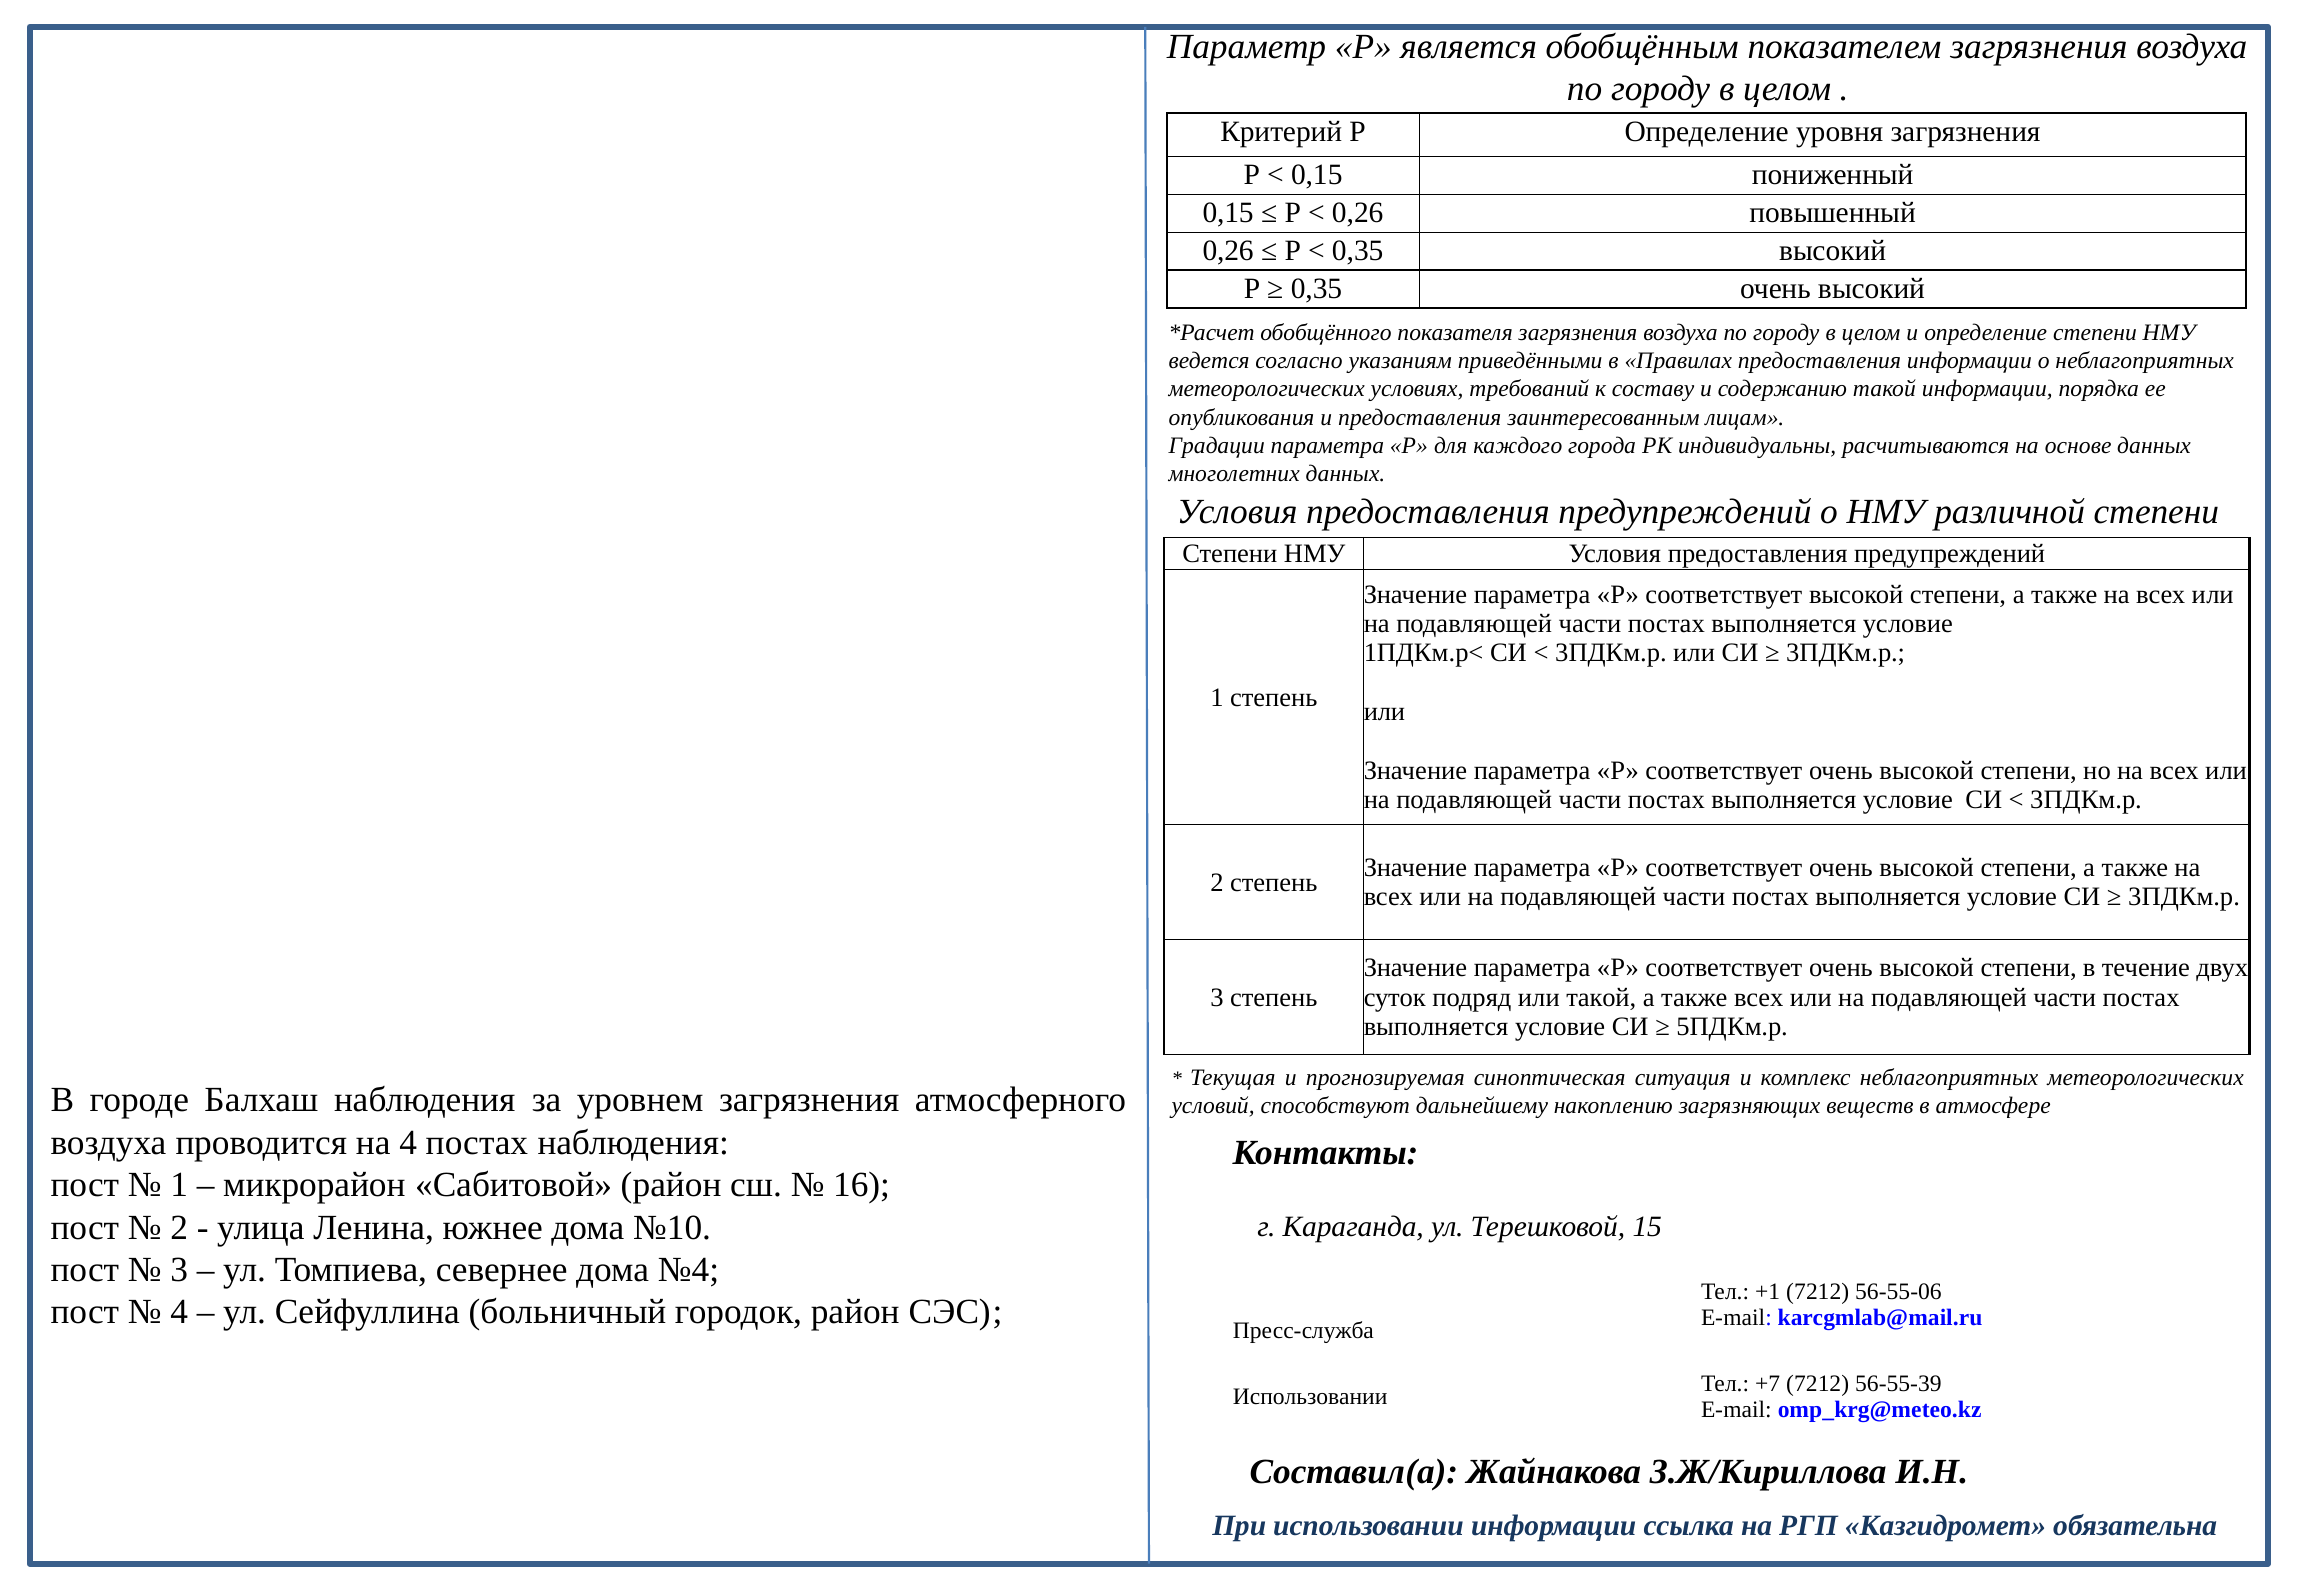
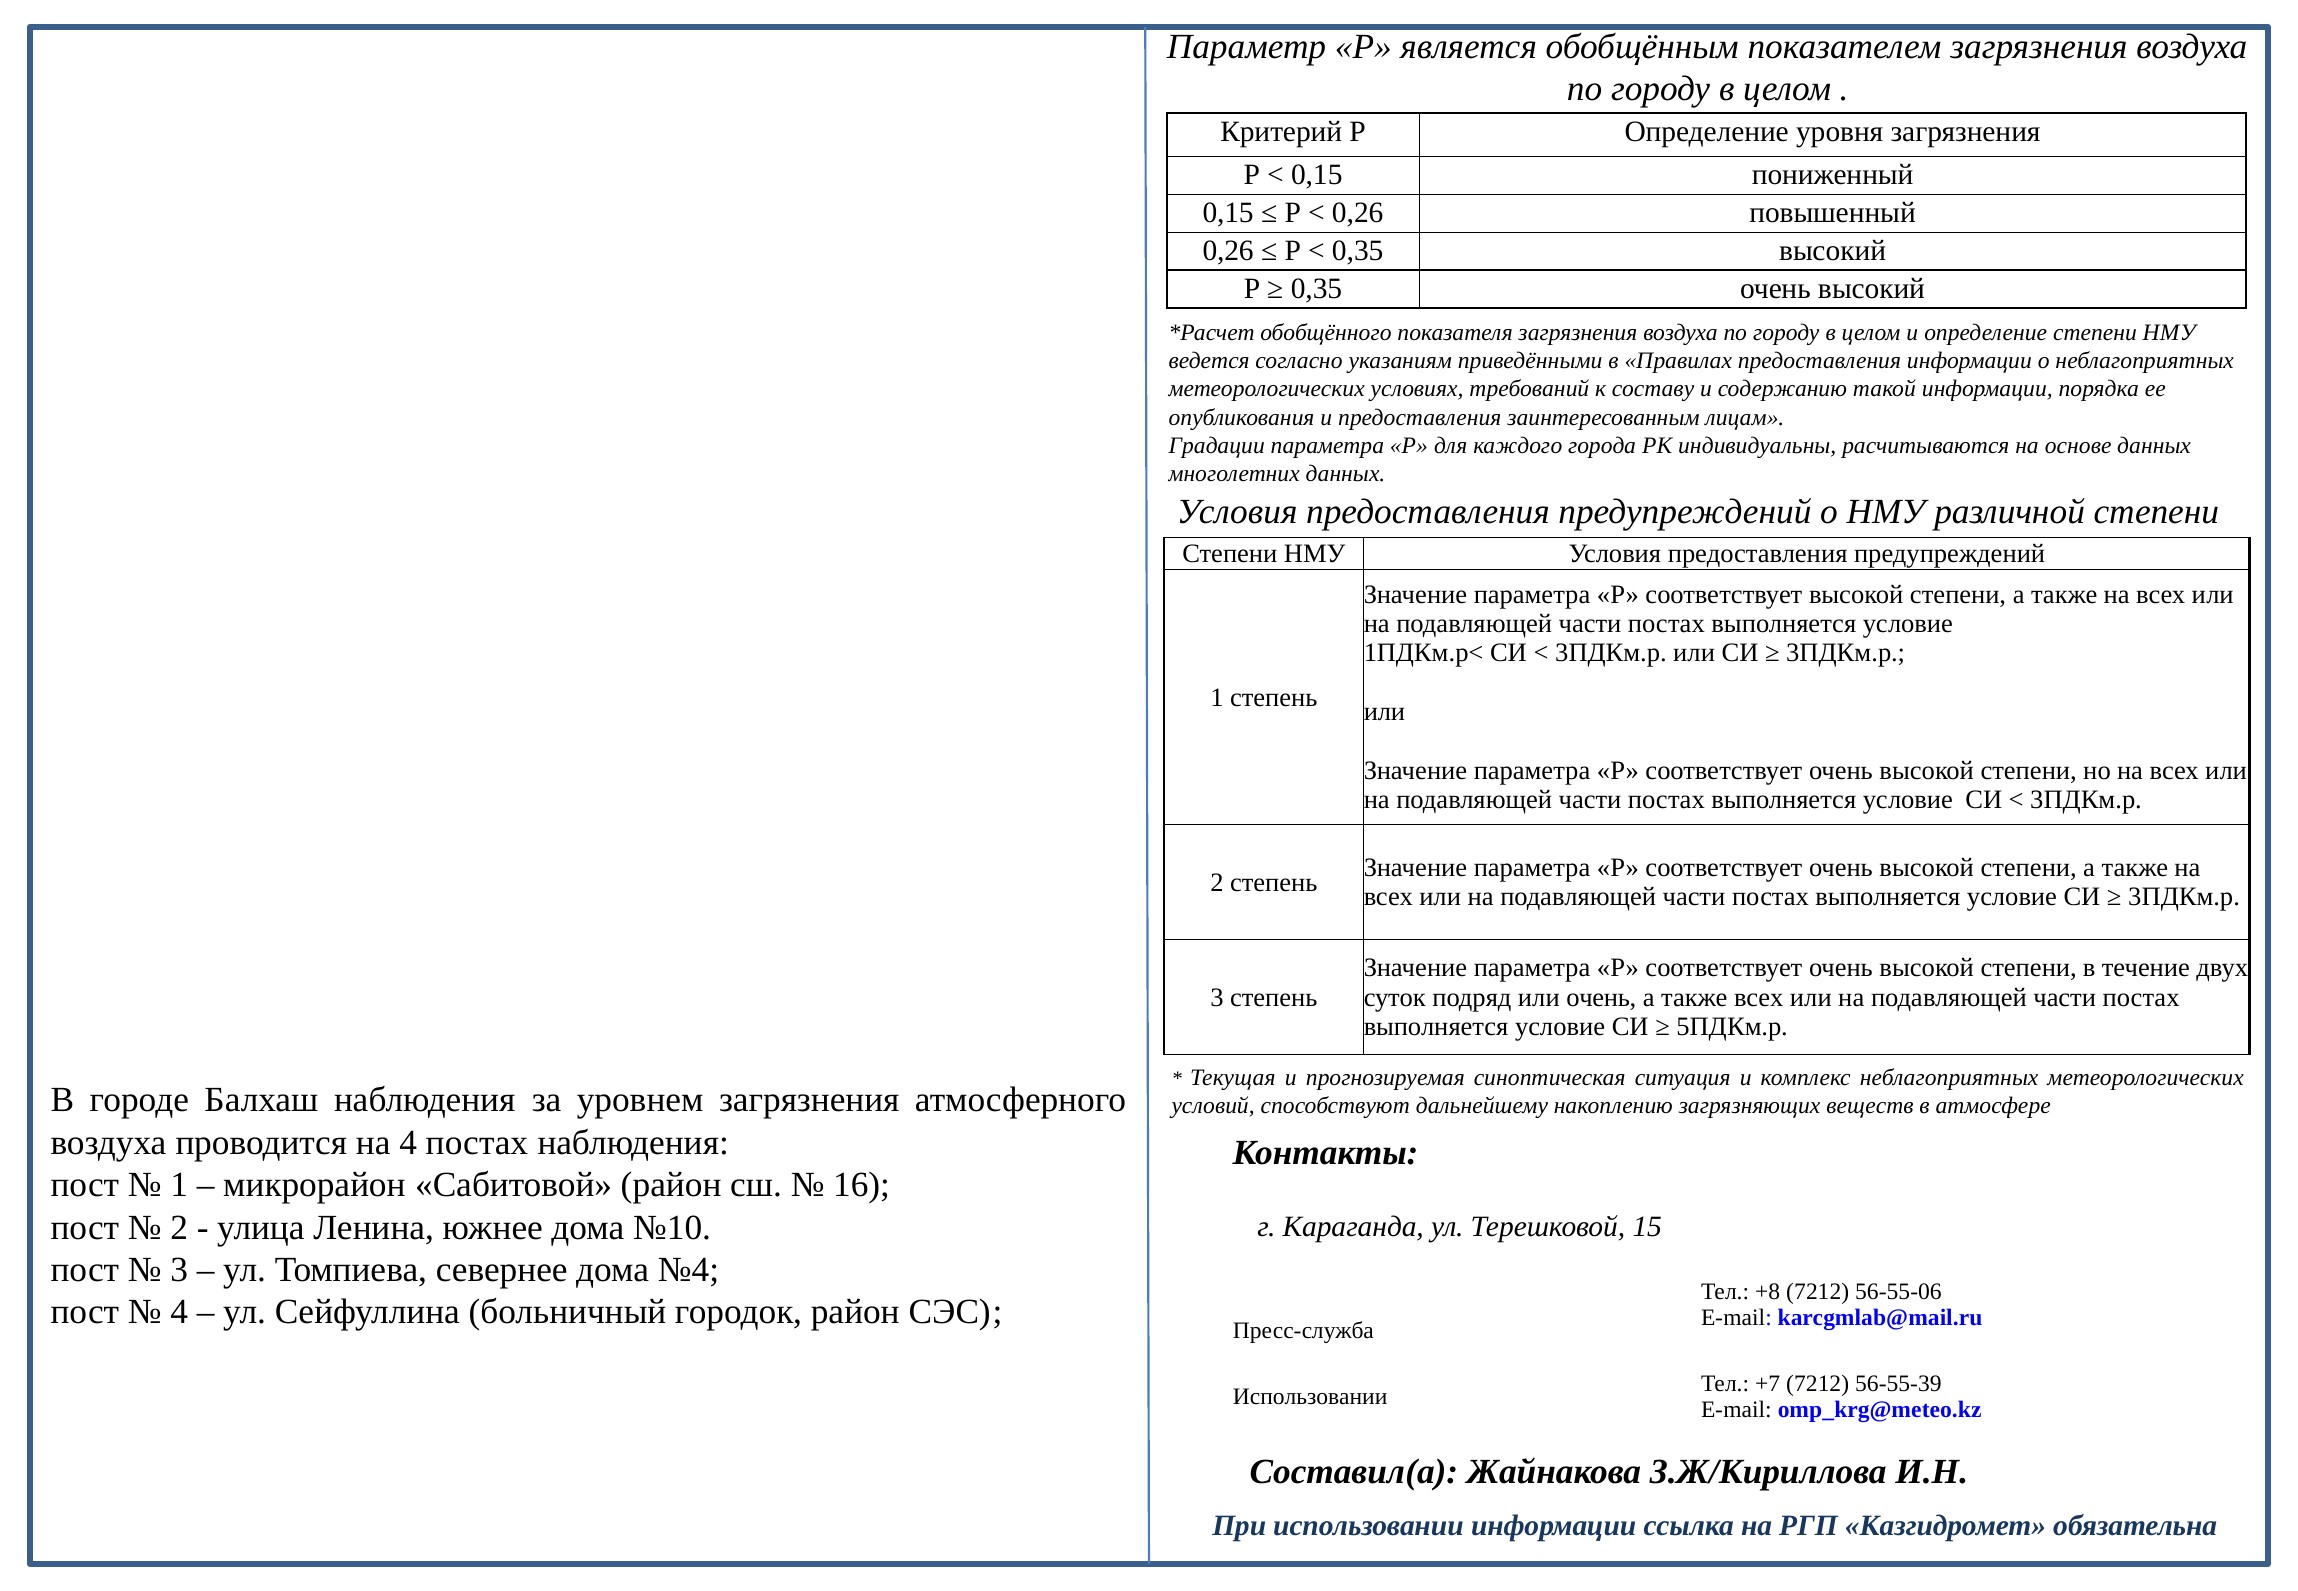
или такой: такой -> очень (1601, 997)
+1: +1 -> +8 (1768, 1292)
